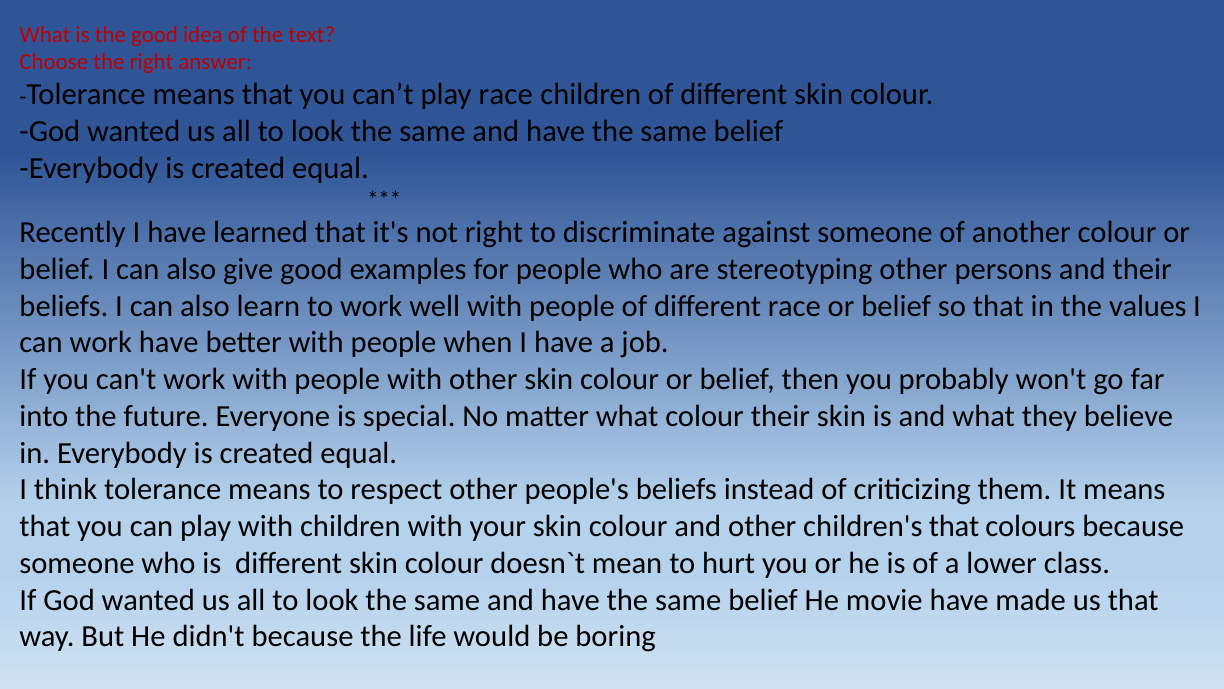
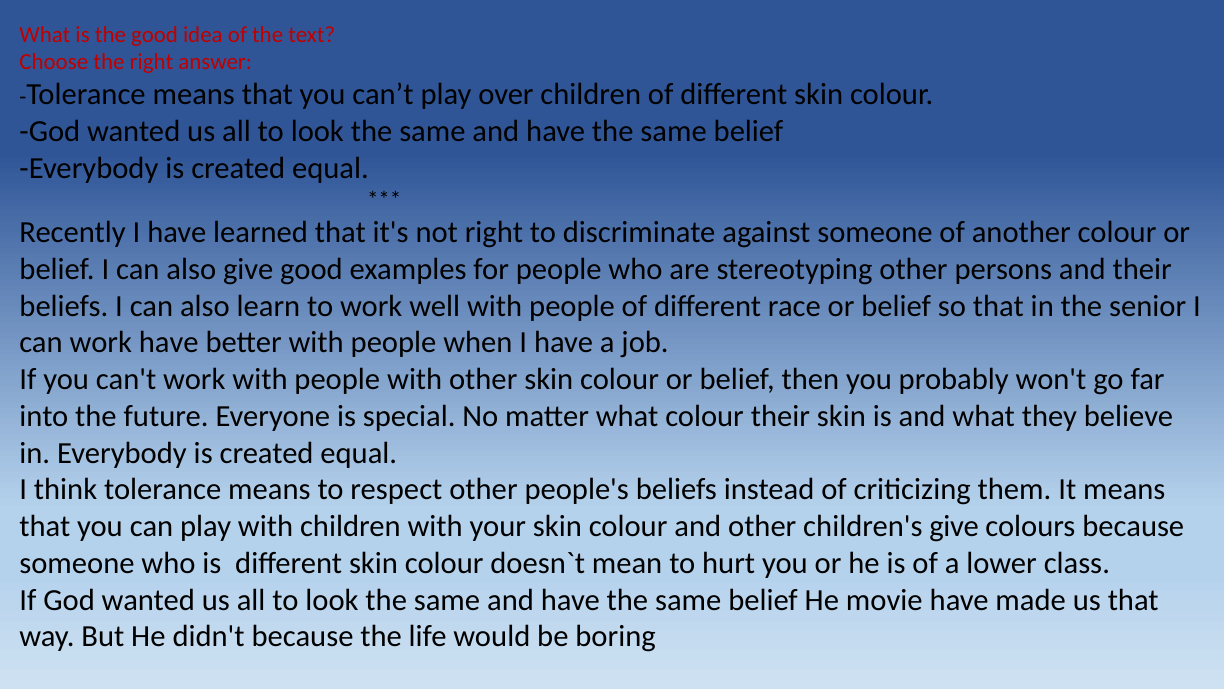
play race: race -> over (506, 95)
values: values -> senior (1148, 306)
children's that: that -> give (954, 526)
